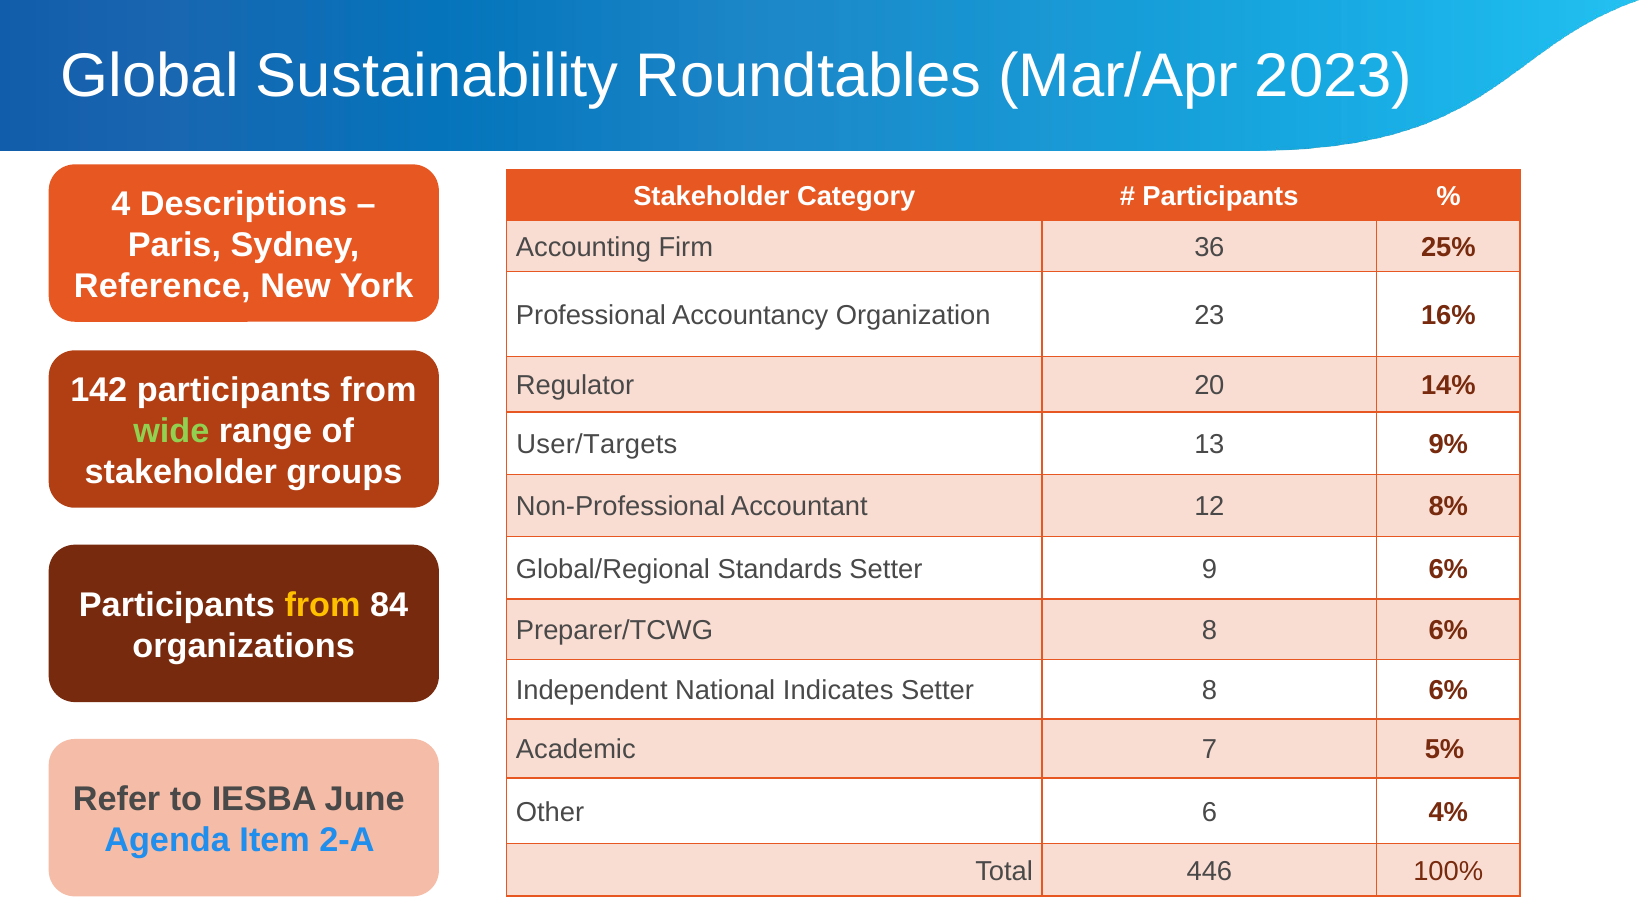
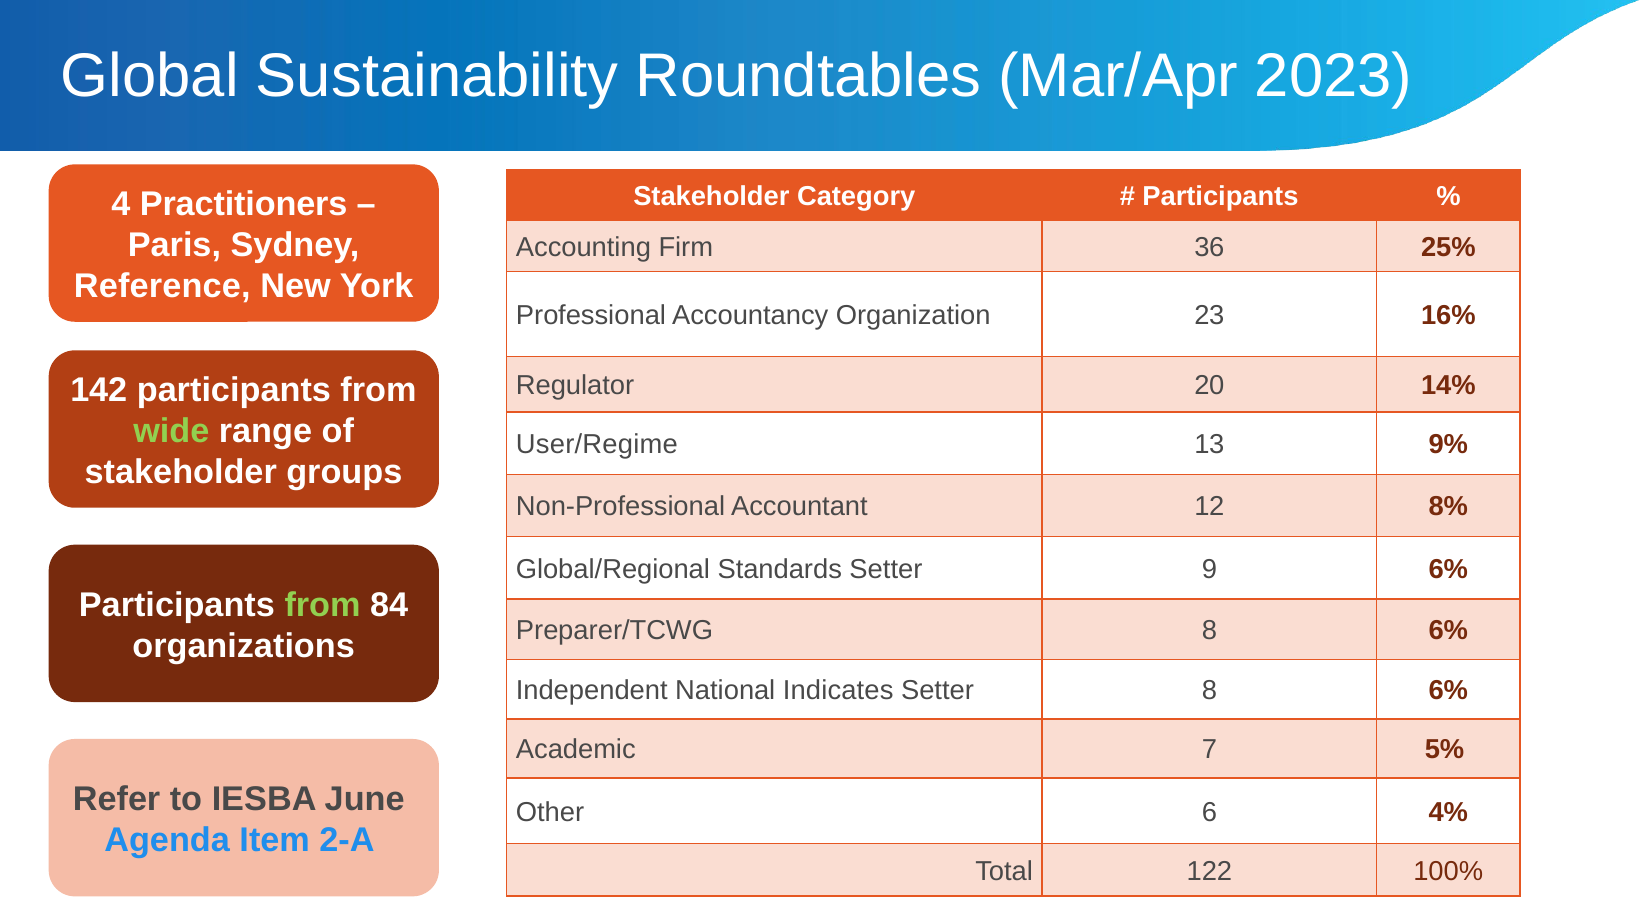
Descriptions: Descriptions -> Practitioners (244, 204)
User/Targets: User/Targets -> User/Regime (597, 445)
from colour: yellow -> light green (323, 605)
446: 446 -> 122 (1209, 872)
